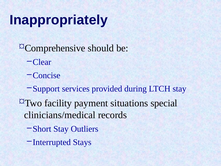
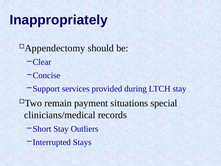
Comprehensive: Comprehensive -> Appendectomy (55, 48)
facility: facility -> remain (58, 103)
